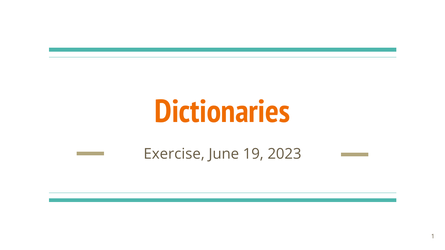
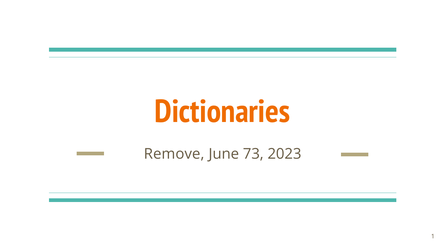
Exercise: Exercise -> Remove (174, 154)
19: 19 -> 73 (253, 154)
